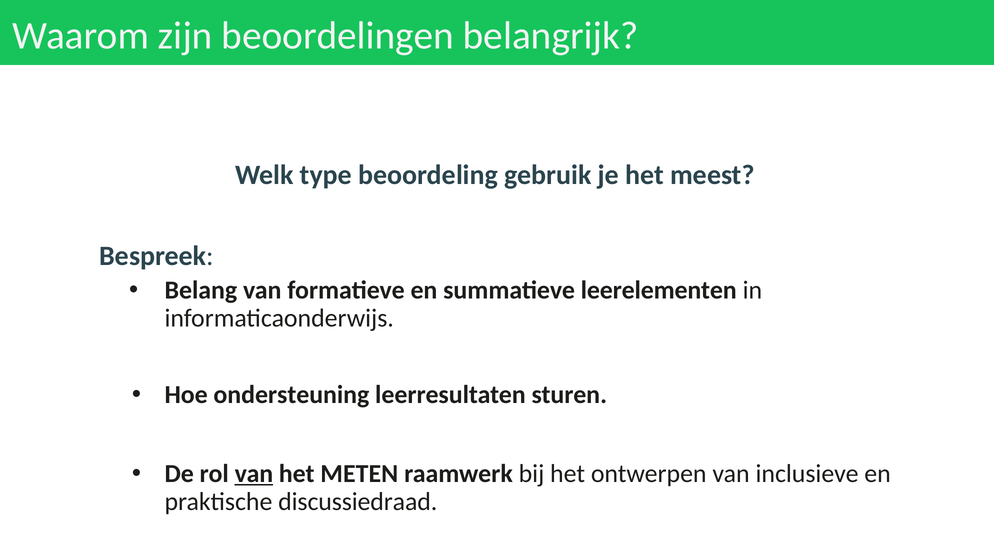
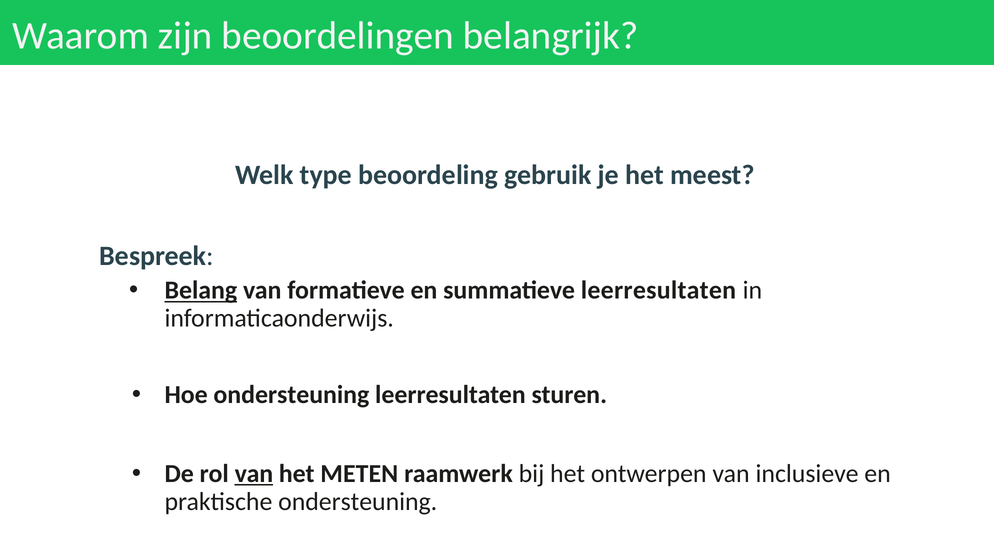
Belang underline: none -> present (201, 290)
summatieve leerelementen: leerelementen -> leerresultaten (658, 290)
praktische discussiedraad: discussiedraad -> ondersteuning (358, 502)
